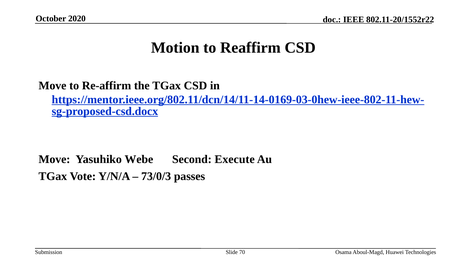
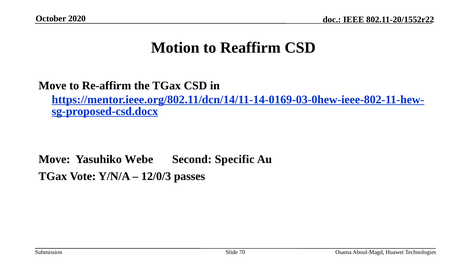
Execute: Execute -> Specific (235, 159)
73/0/3: 73/0/3 -> 12/0/3 (156, 176)
